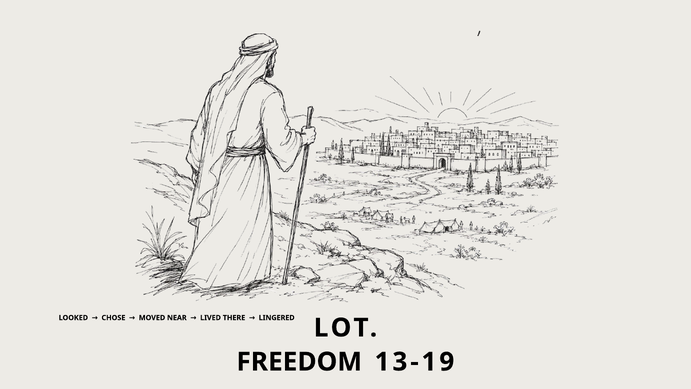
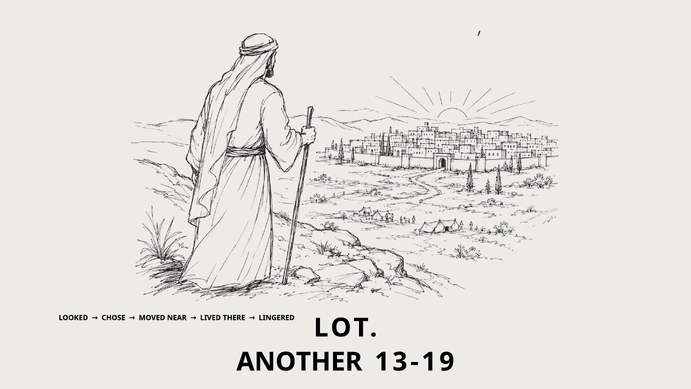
FREEDOM: FREEDOM -> ANOTHER (299, 362)
